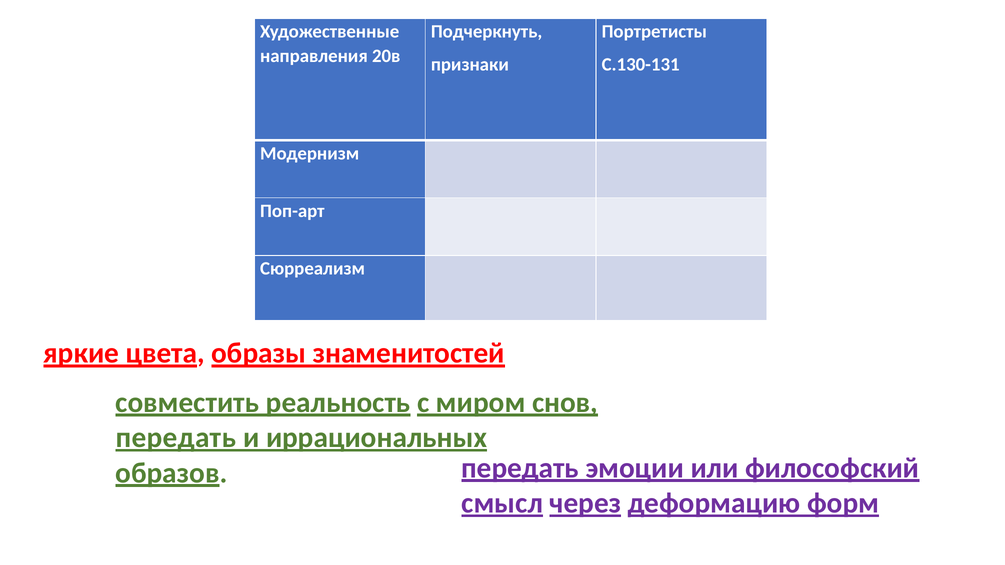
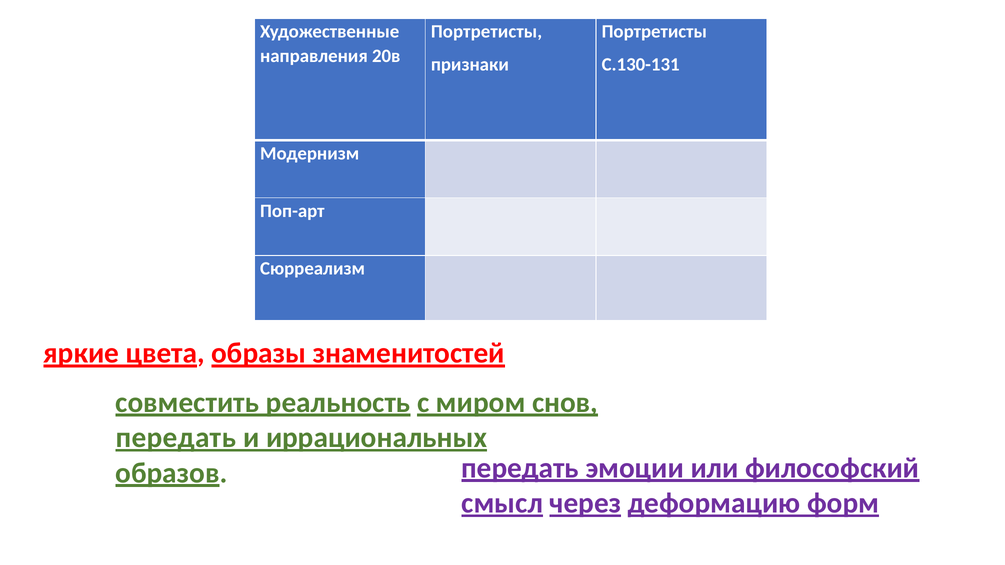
Подчеркнуть: Подчеркнуть -> Портретисты (487, 32)
